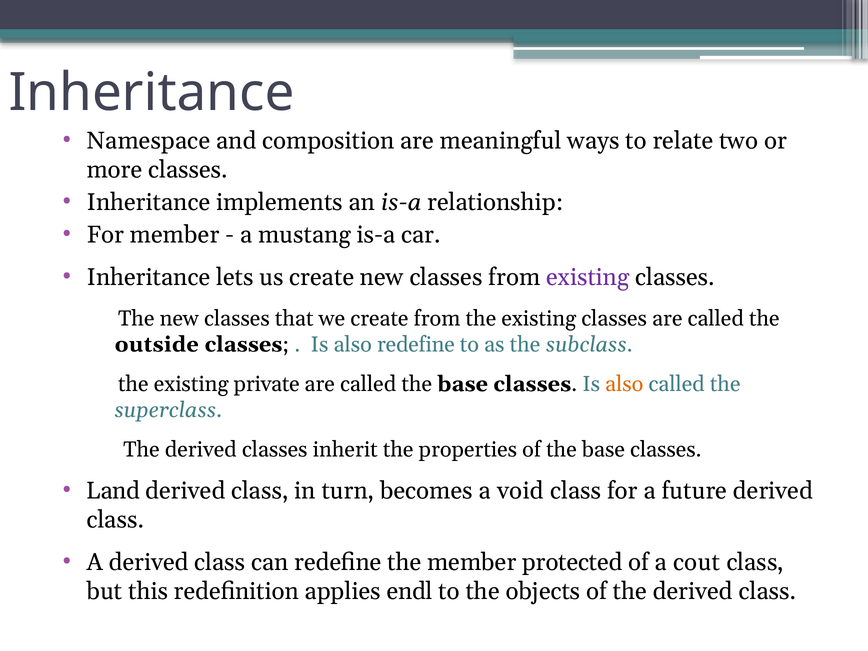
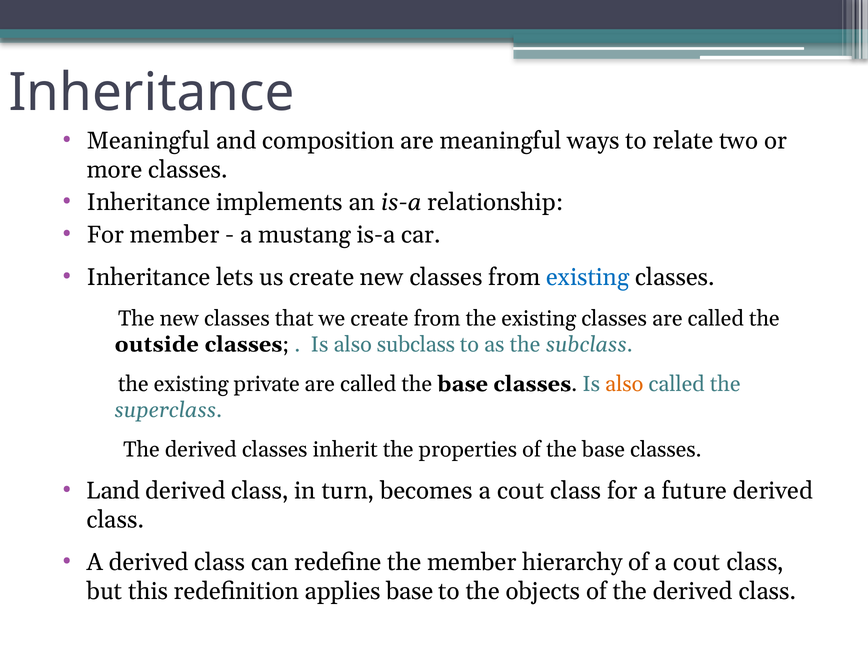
Namespace: Namespace -> Meaningful (148, 141)
existing colour: purple -> blue (588, 277)
also redefine: redefine -> subclass (416, 344)
becomes a void: void -> cout (520, 491)
protected: protected -> hierarchy (572, 562)
applies endl: endl -> base (410, 591)
